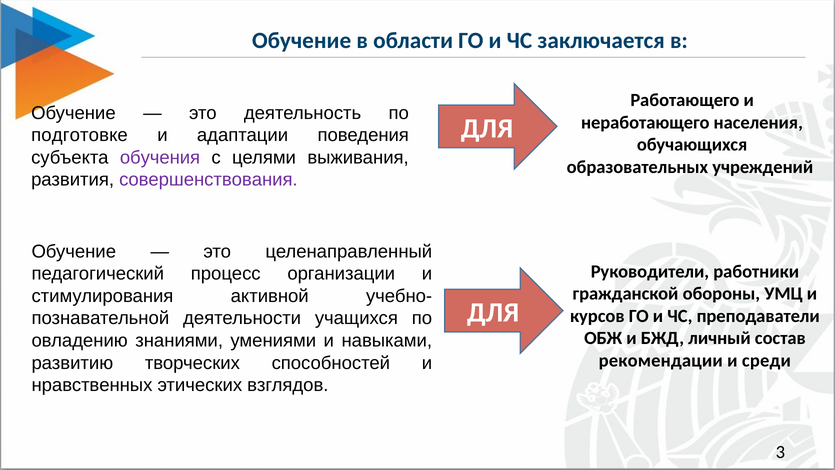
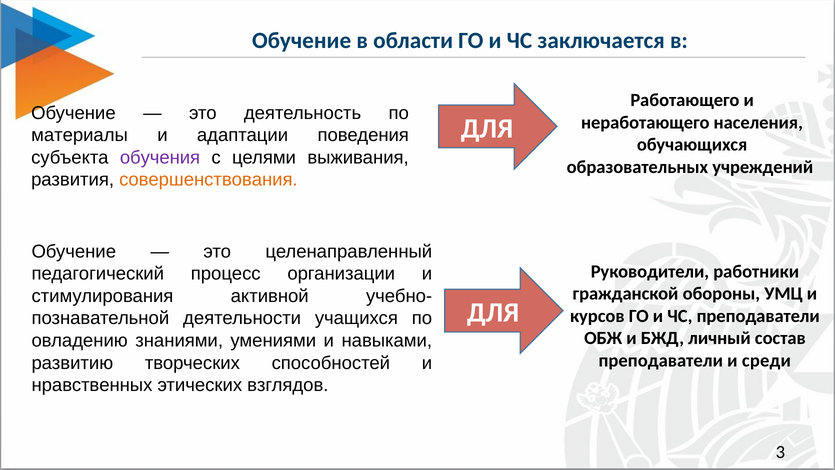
подготовке: подготовке -> материалы (80, 135)
совершенствования colour: purple -> orange (208, 180)
рекомендации: рекомендации -> преподаватели (661, 360)
